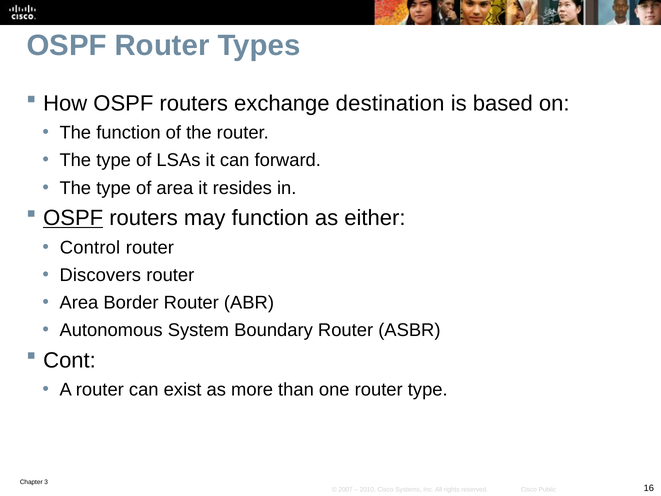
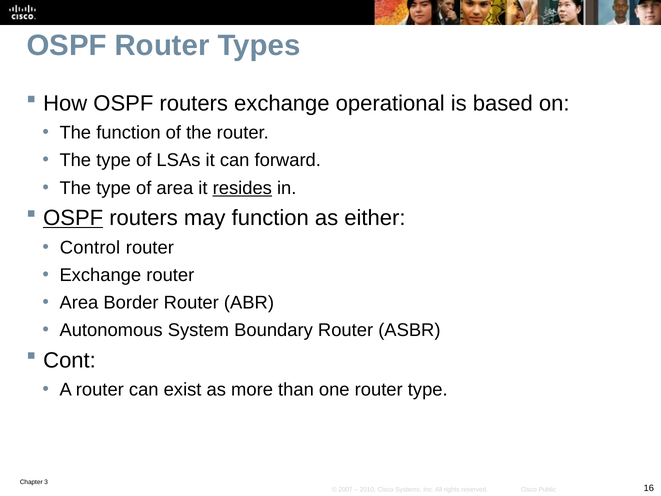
destination: destination -> operational (390, 103)
resides underline: none -> present (242, 188)
Discovers: Discovers -> Exchange (100, 275)
